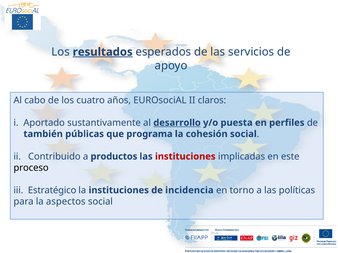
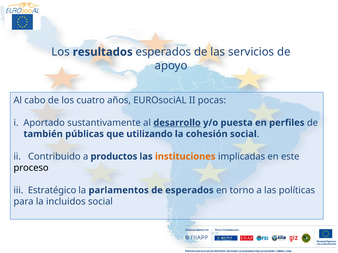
resultados underline: present -> none (103, 52)
claros: claros -> pocas (212, 100)
programa: programa -> utilizando (149, 134)
instituciones colour: red -> orange (185, 157)
la instituciones: instituciones -> parlamentos (119, 191)
de incidencia: incidencia -> esperados (189, 191)
aspectos: aspectos -> incluidos (66, 202)
